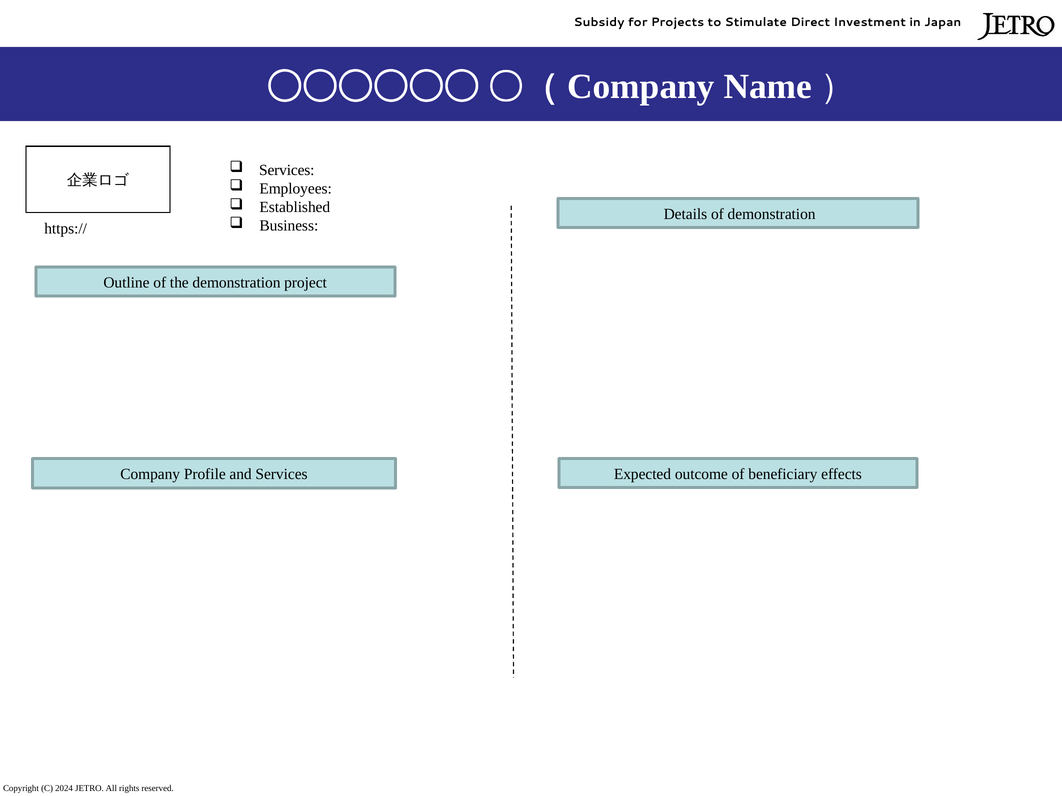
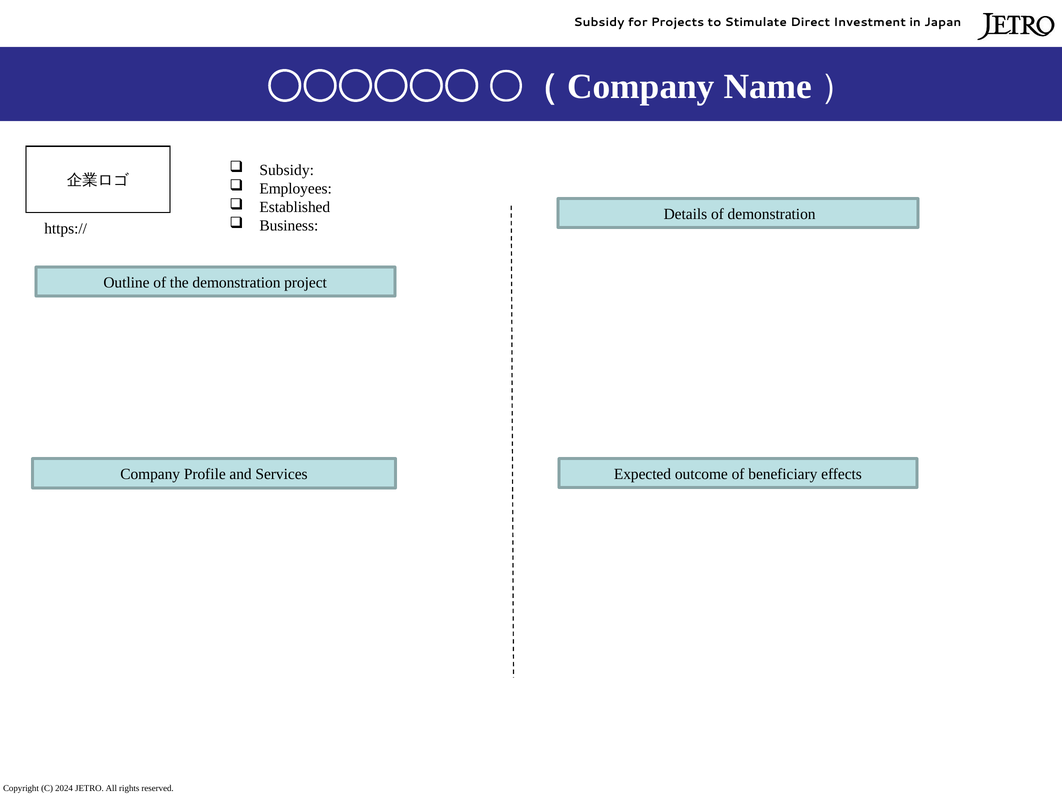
Services: Services -> Subsidy (287, 170)
